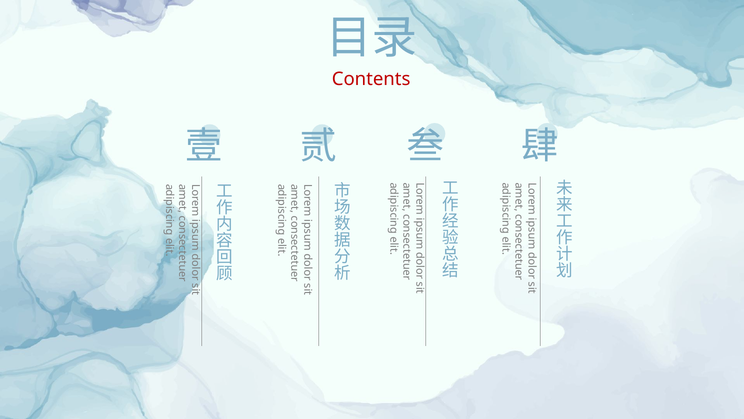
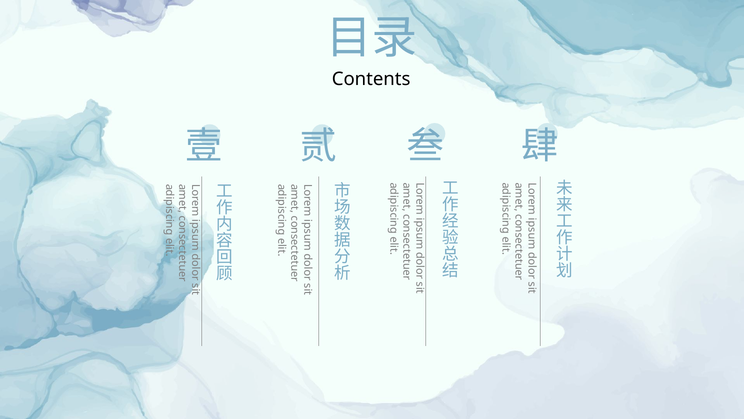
Contents colour: red -> black (371, 79)
